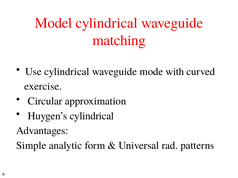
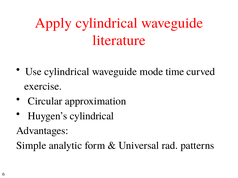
Model: Model -> Apply (53, 23)
matching: matching -> literature (119, 40)
with: with -> time (175, 72)
